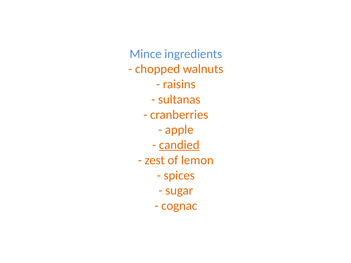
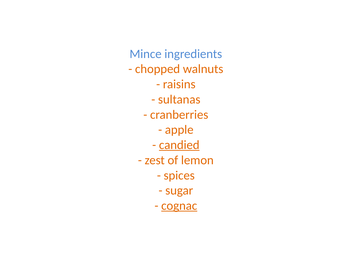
cognac underline: none -> present (179, 206)
